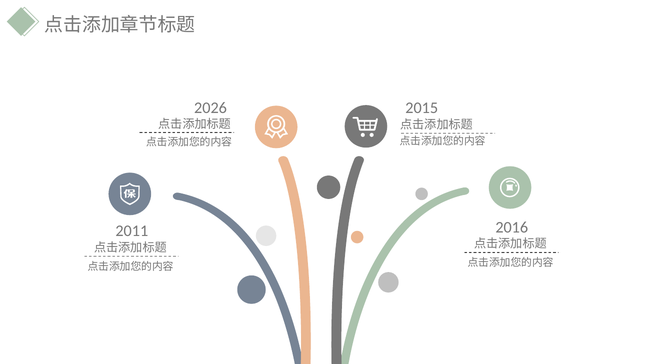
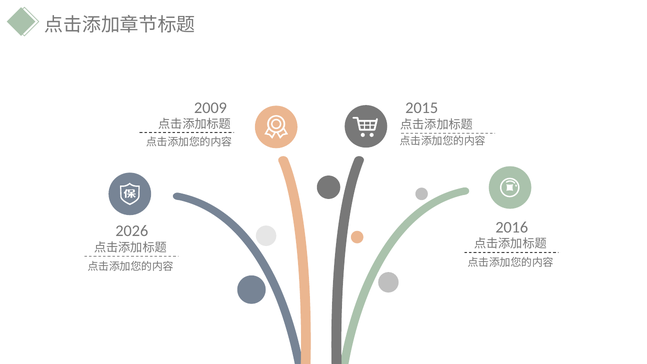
2026: 2026 -> 2009 (210, 108)
2011: 2011 -> 2026 (132, 231)
